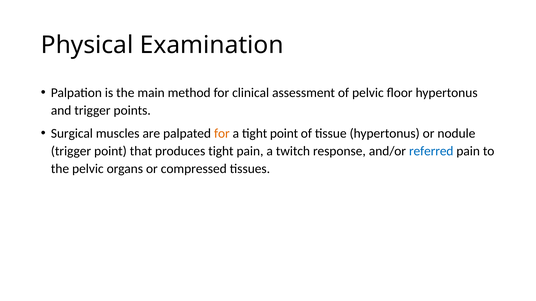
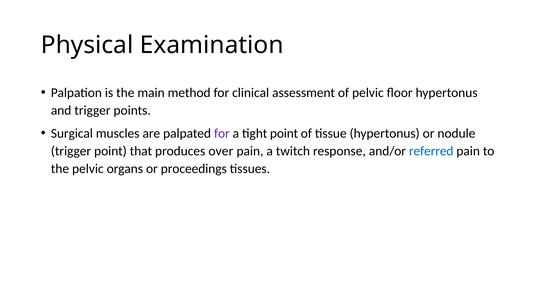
for colour: orange -> purple (222, 134)
produces tight: tight -> over (221, 151)
compressed: compressed -> proceedings (194, 169)
